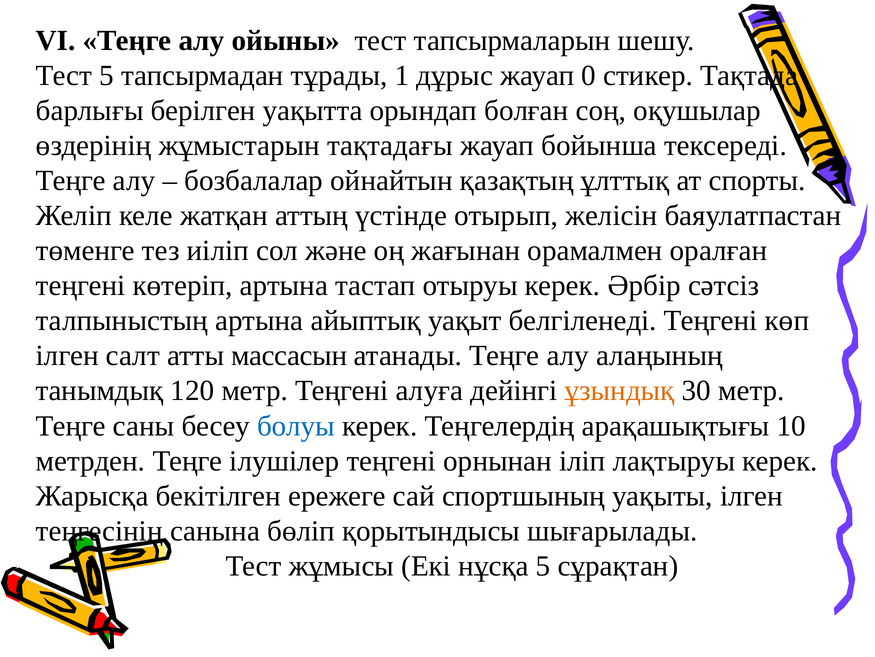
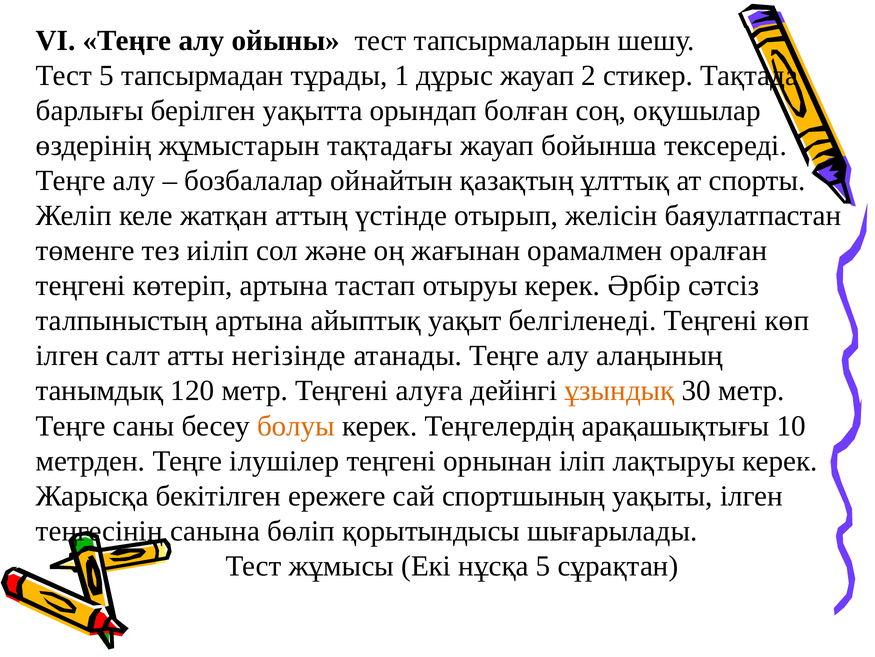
0: 0 -> 2 (589, 75)
массасын: массасын -> негізінде (289, 355)
болуы colour: blue -> orange (296, 425)
